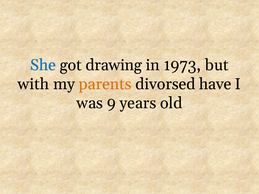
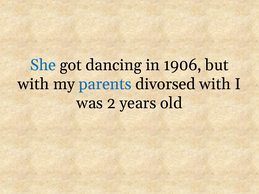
drawing: drawing -> dancing (114, 65)
1973: 1973 -> 1906 (182, 65)
parents colour: orange -> blue (105, 84)
divorsed have: have -> with (215, 84)
9: 9 -> 2 (111, 103)
